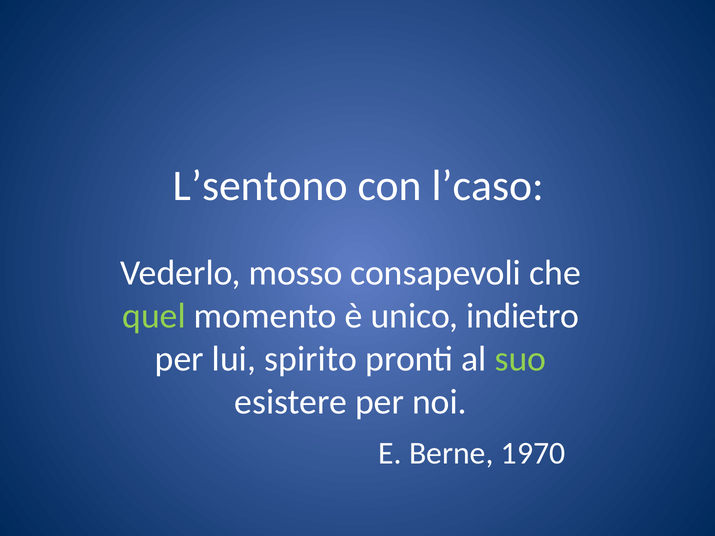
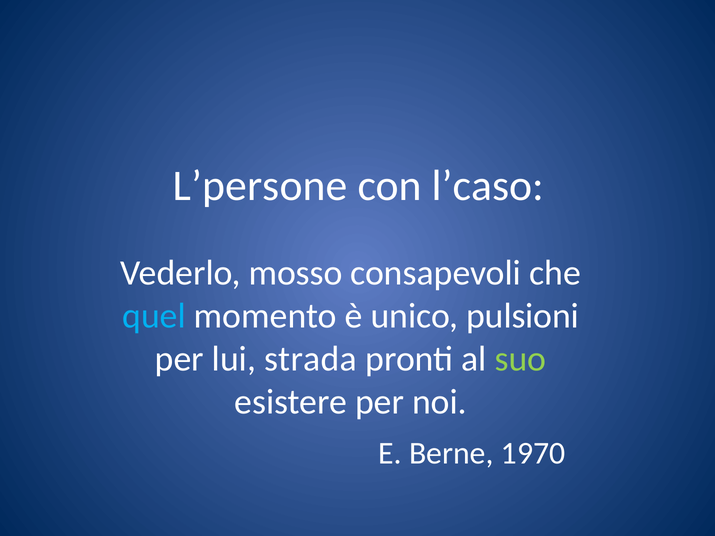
L’sentono: L’sentono -> L’persone (260, 186)
quel colour: light green -> light blue (154, 316)
indietro: indietro -> pulsioni (523, 316)
spirito: spirito -> strada (311, 359)
